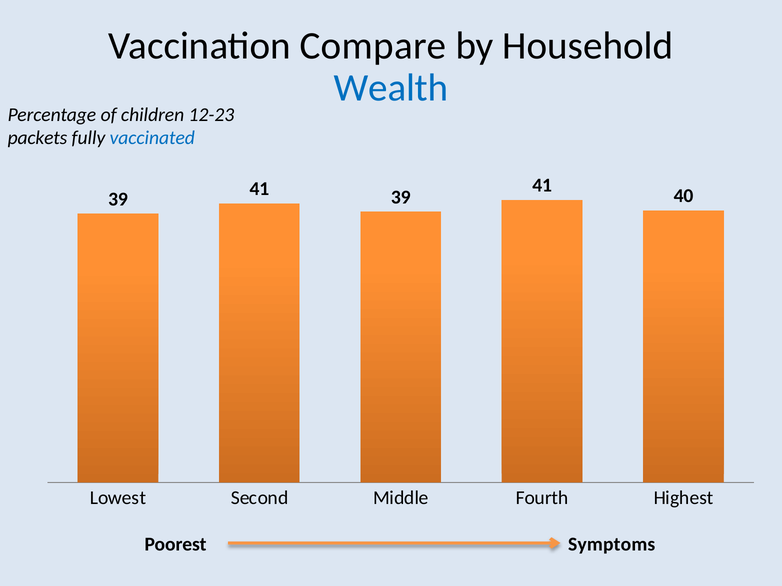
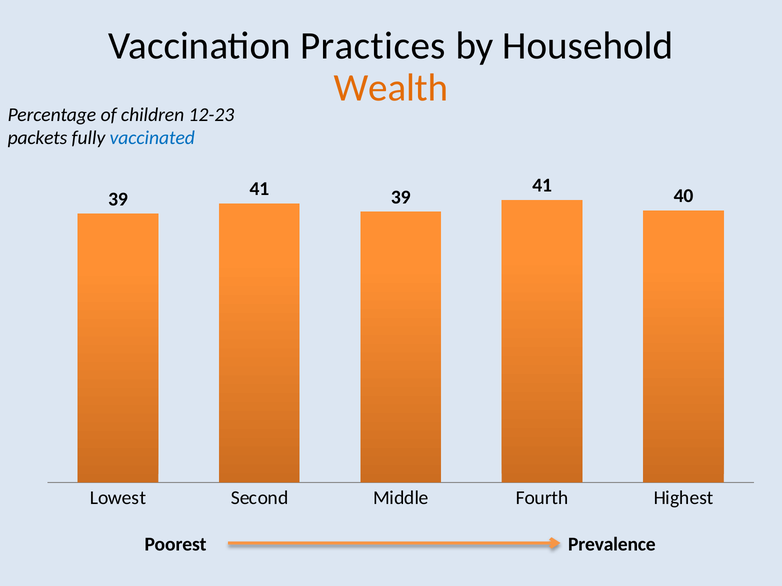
Compare: Compare -> Practices (373, 46)
Wealth colour: blue -> orange (391, 88)
Symptoms: Symptoms -> Prevalence (612, 545)
